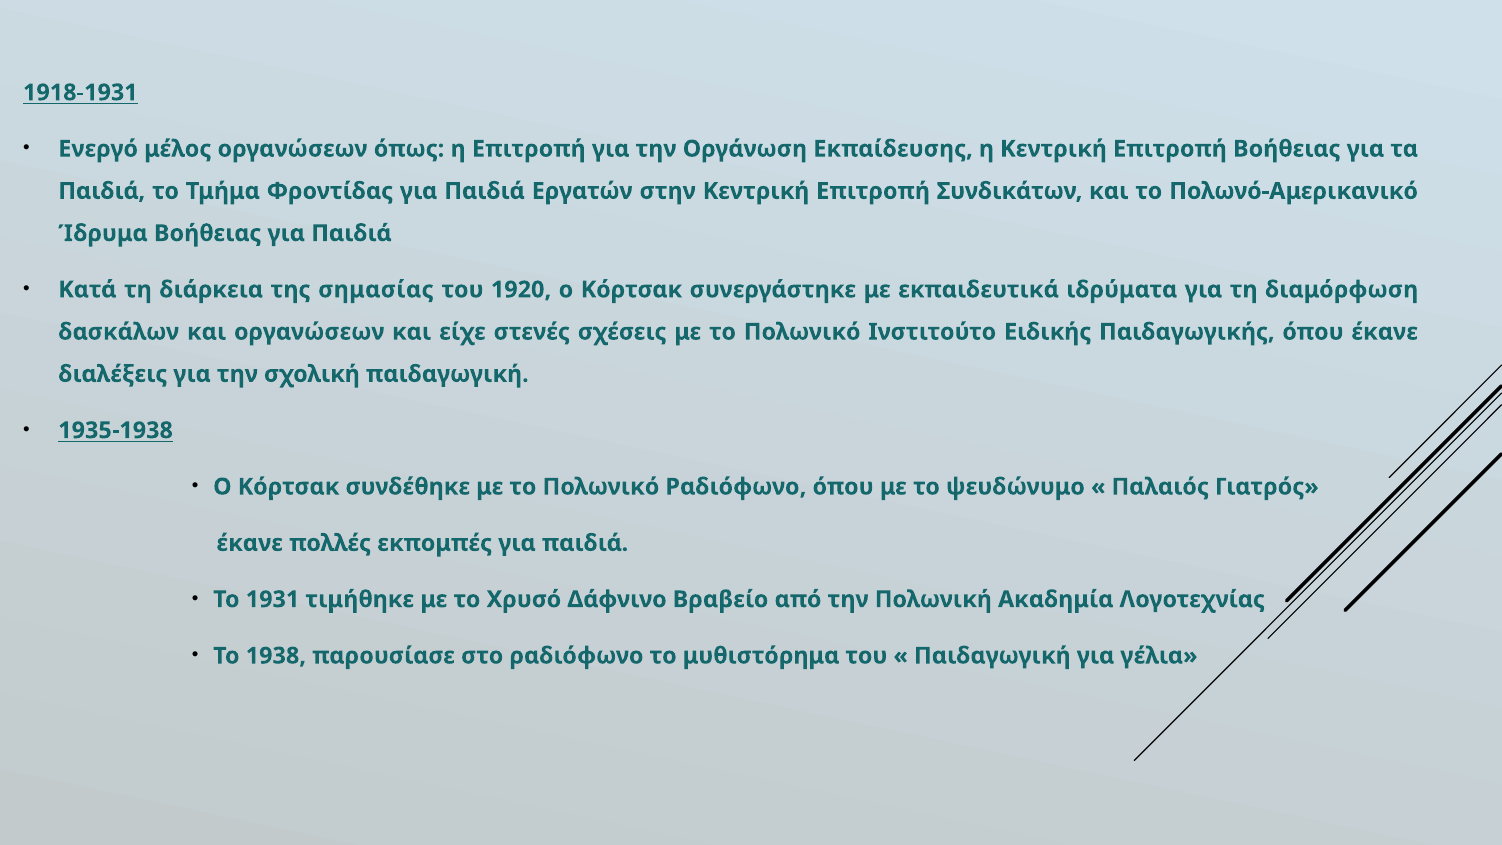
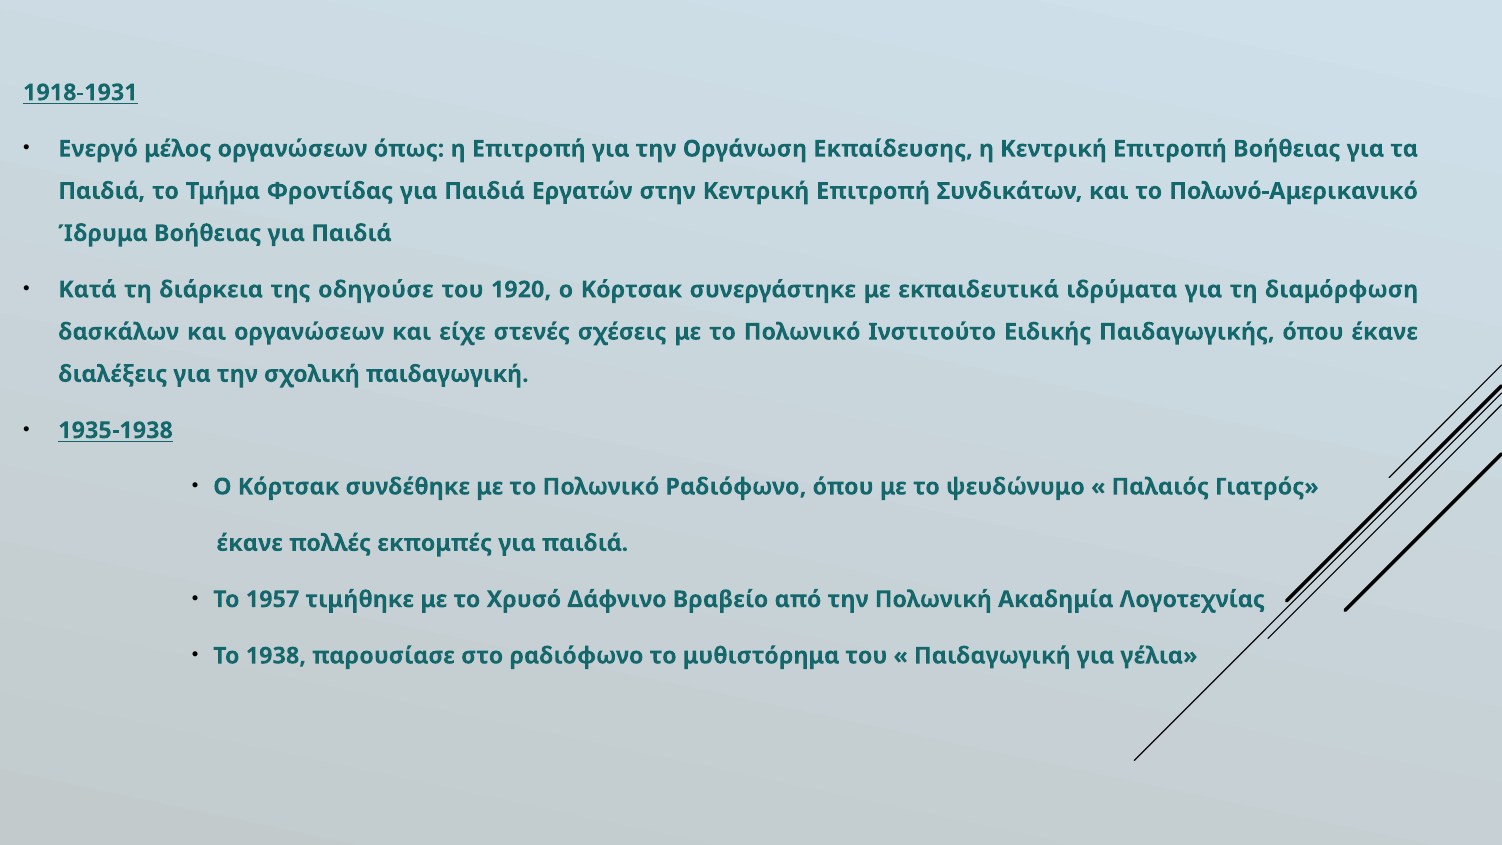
σημασίας: σημασίας -> οδηγούσε (376, 290)
1931: 1931 -> 1957 (273, 599)
